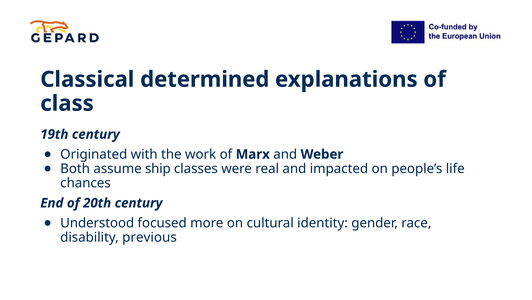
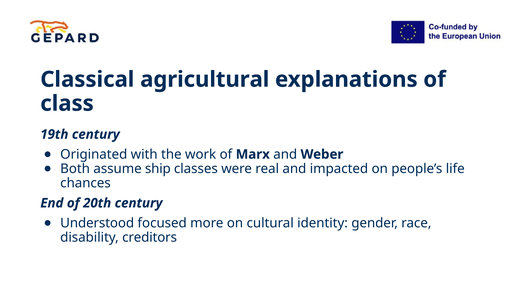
determined: determined -> agricultural (205, 79)
previous: previous -> creditors (150, 237)
